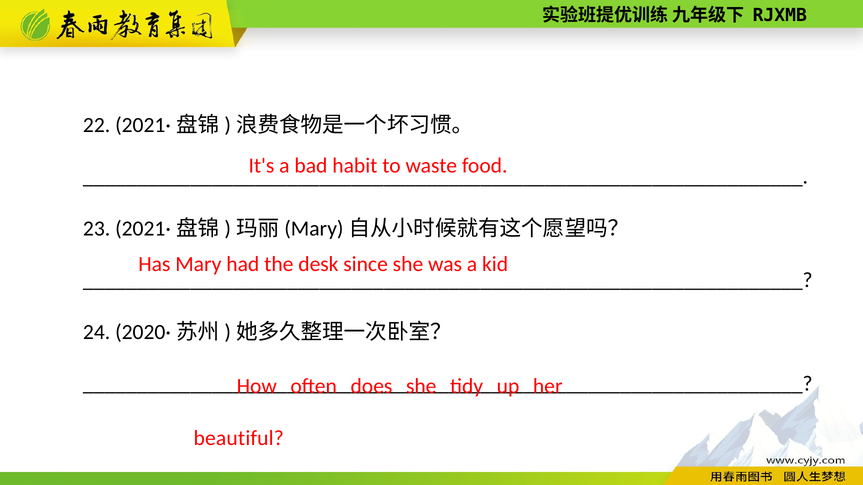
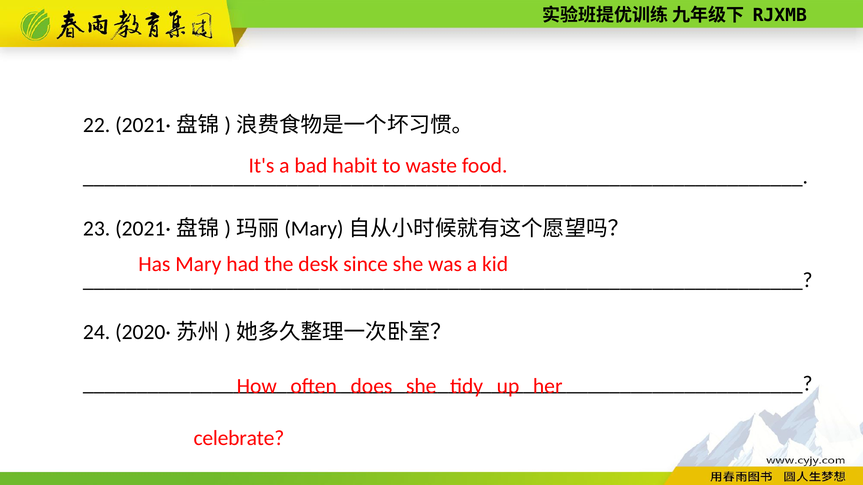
beautiful: beautiful -> celebrate (239, 438)
